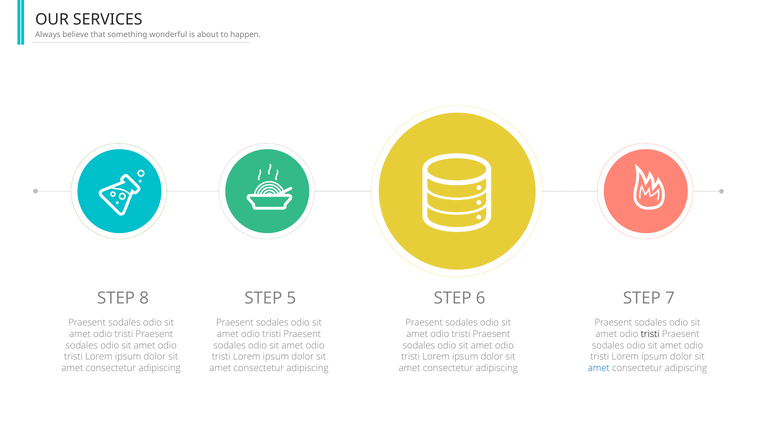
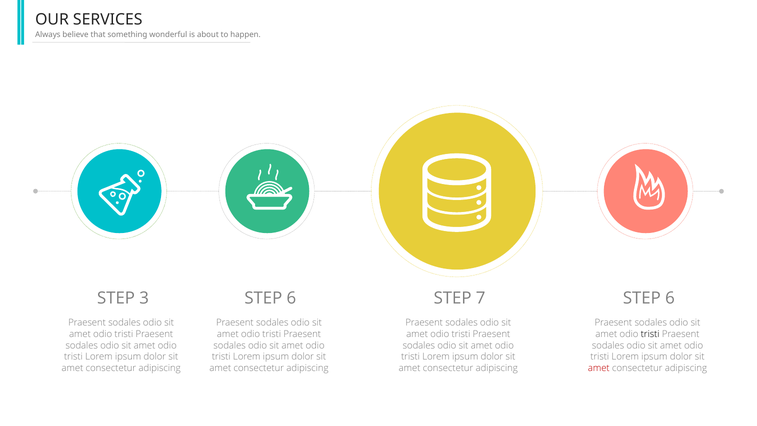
8: 8 -> 3 (144, 298)
5: 5 -> 6 (291, 298)
6: 6 -> 7 (481, 298)
7: 7 -> 6 (670, 298)
amet colour: blue -> red (599, 368)
